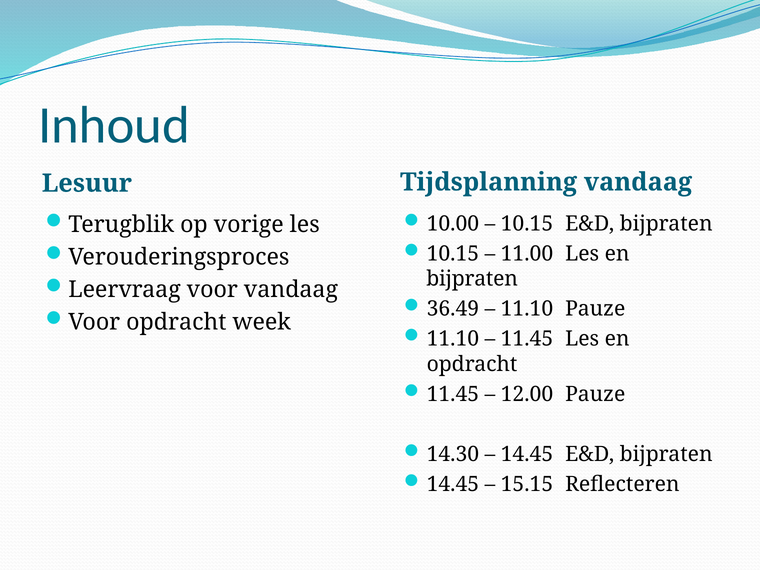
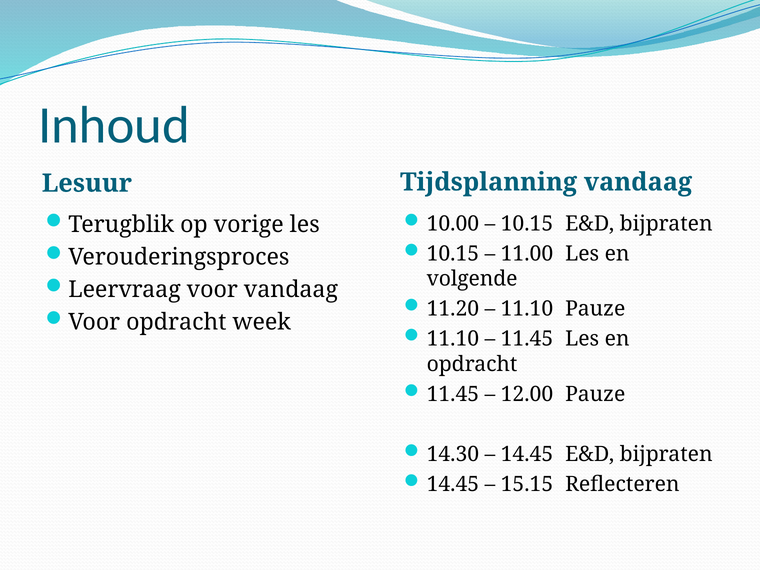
bijpraten: bijpraten -> volgende (472, 279)
36.49: 36.49 -> 11.20 (453, 309)
